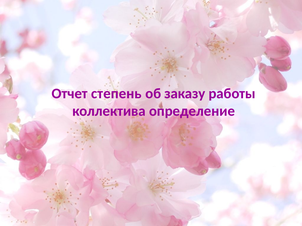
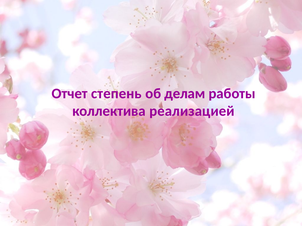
заказу: заказу -> делам (185, 94)
определение: определение -> реализацией (192, 111)
